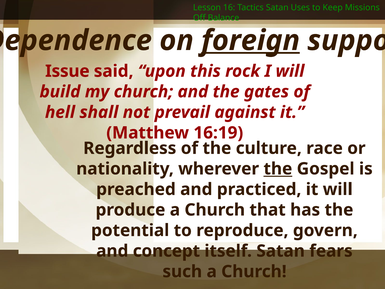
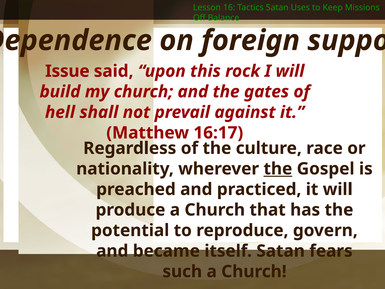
foreign underline: present -> none (251, 40)
16:19: 16:19 -> 16:17 (218, 133)
concept: concept -> became (166, 251)
